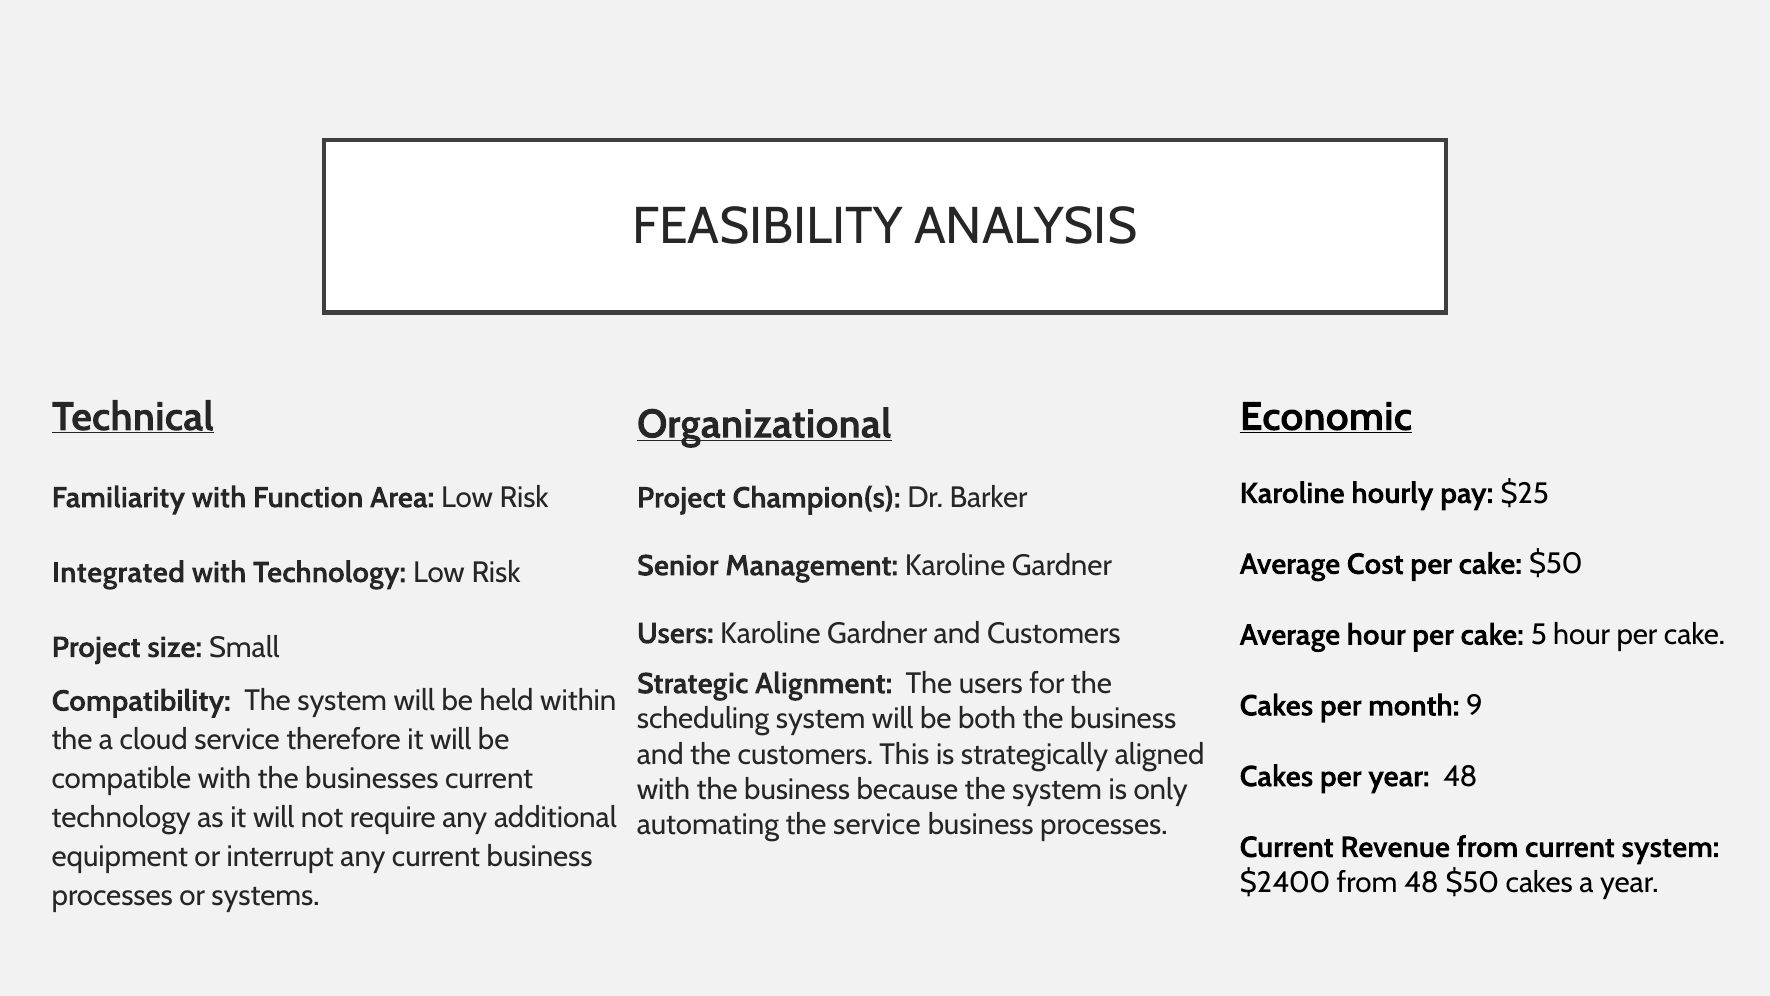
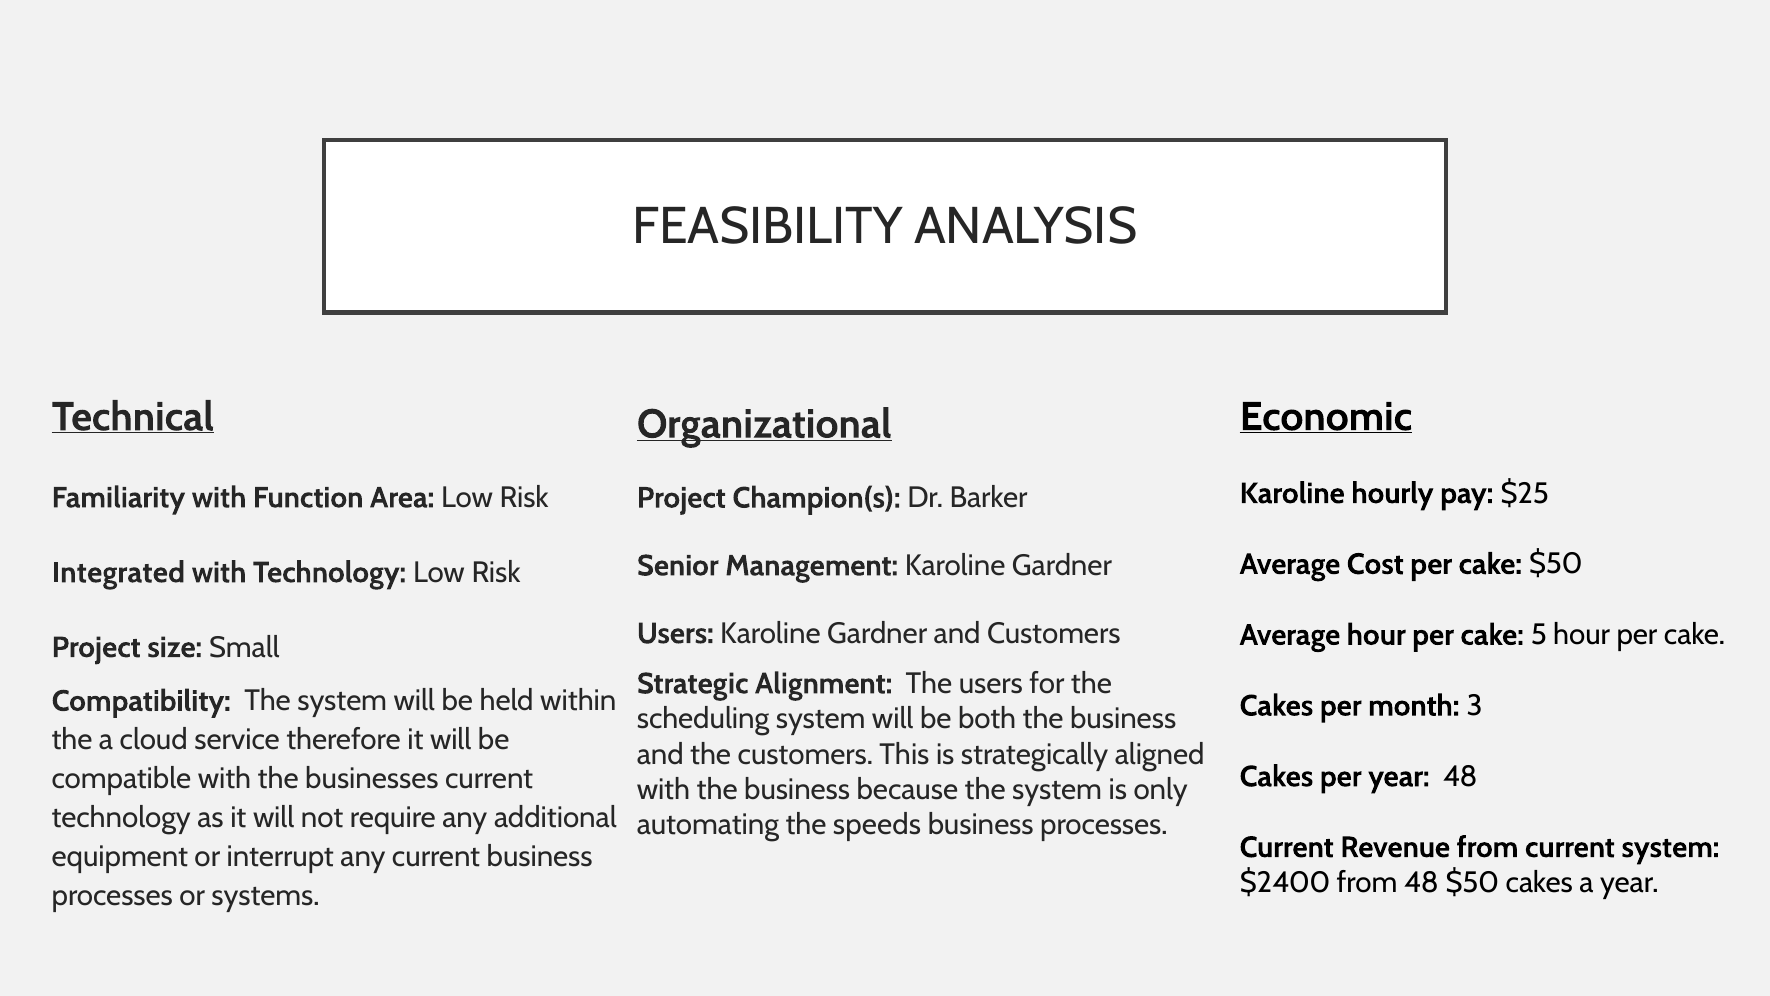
9: 9 -> 3 (1475, 706)
the service: service -> speeds (877, 825)
